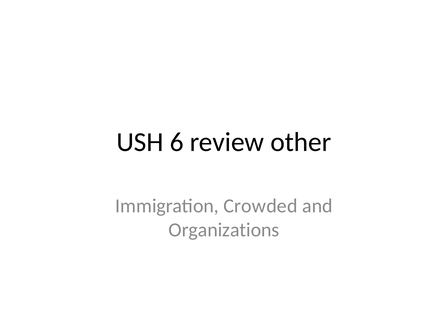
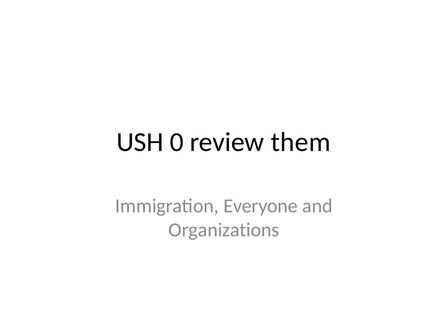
6: 6 -> 0 (177, 142)
other: other -> them (301, 142)
Crowded: Crowded -> Everyone (261, 206)
